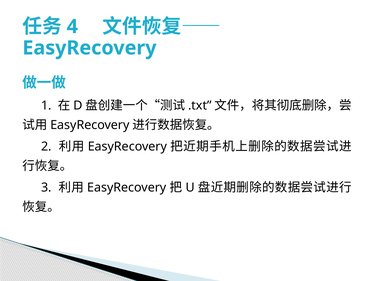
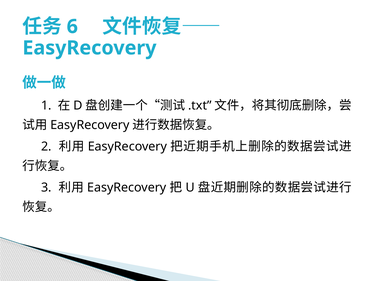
4: 4 -> 6 (72, 27)
